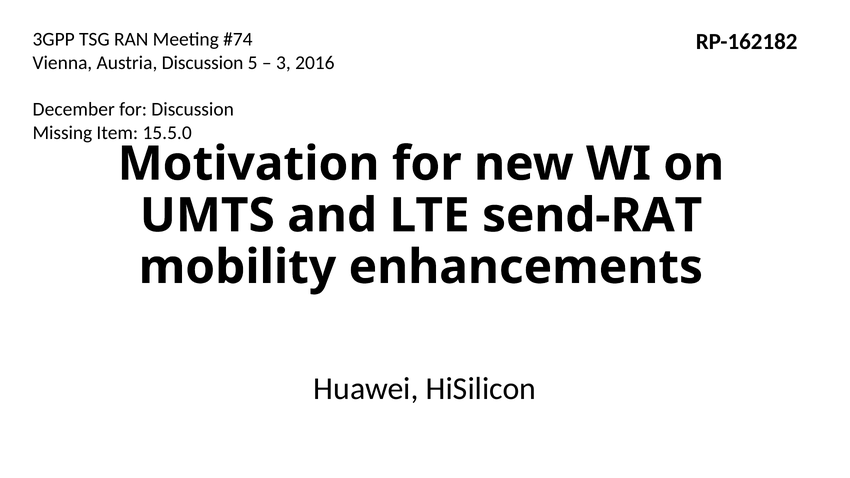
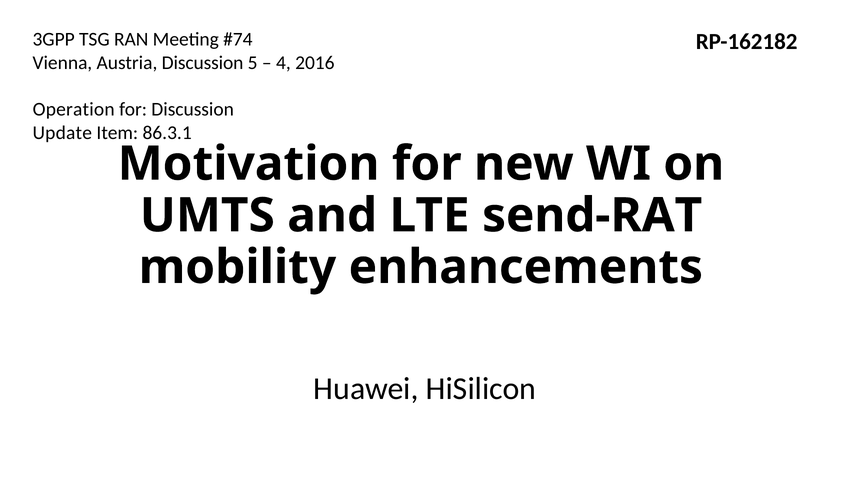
3: 3 -> 4 (283, 63)
December: December -> Operation (74, 110)
Missing: Missing -> Update (62, 133)
15.5.0: 15.5.0 -> 86.3.1 (167, 133)
